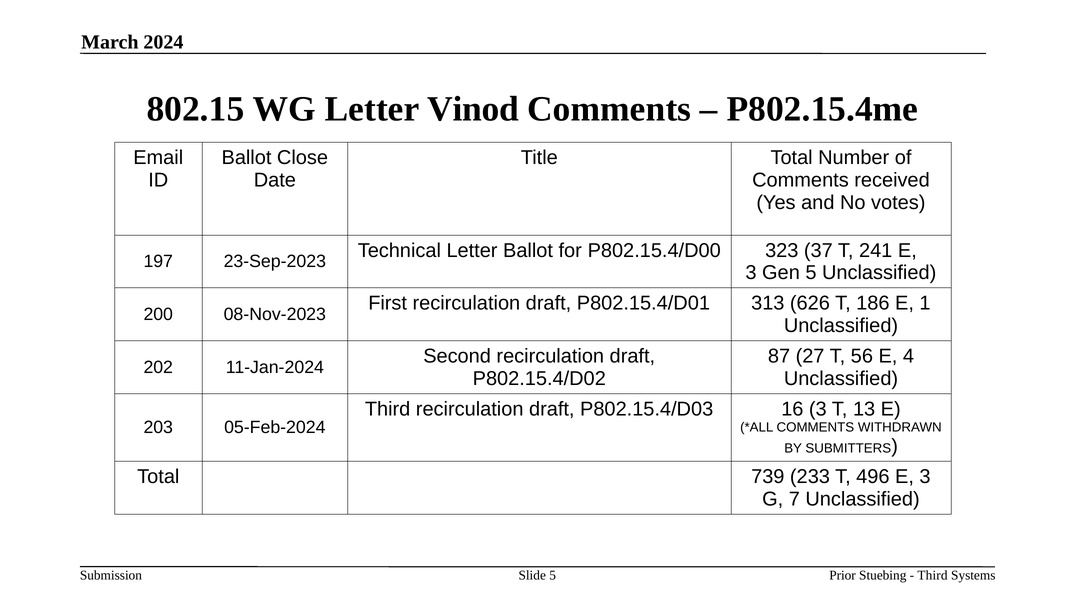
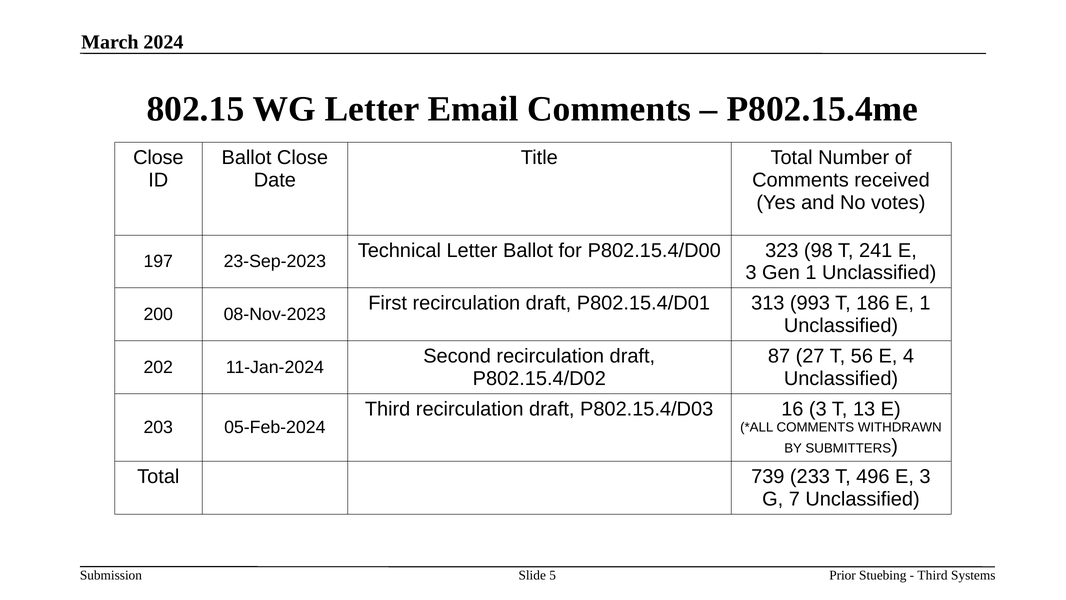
Vinod: Vinod -> Email (473, 109)
Email: Email -> Close (158, 158)
37: 37 -> 98 (818, 250)
Gen 5: 5 -> 1 (811, 273)
626: 626 -> 993 (810, 303)
